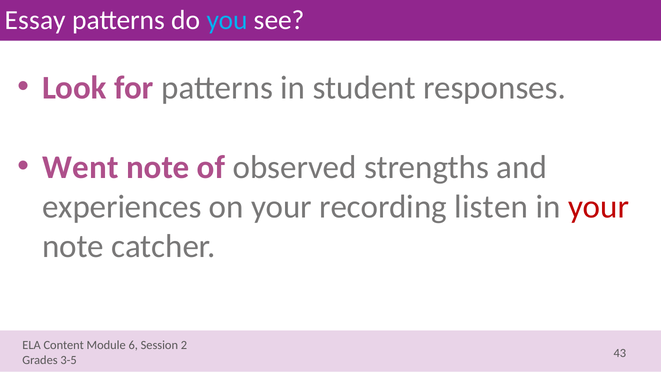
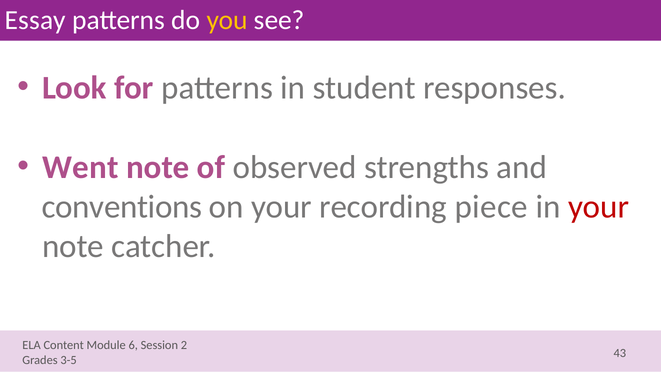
you colour: light blue -> yellow (227, 20)
experiences: experiences -> conventions (122, 207)
listen: listen -> piece (491, 207)
